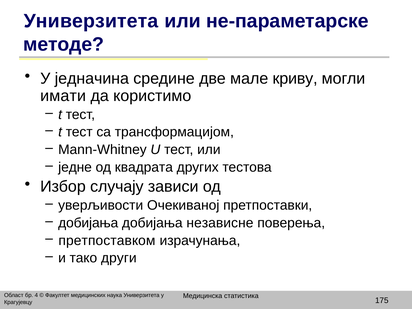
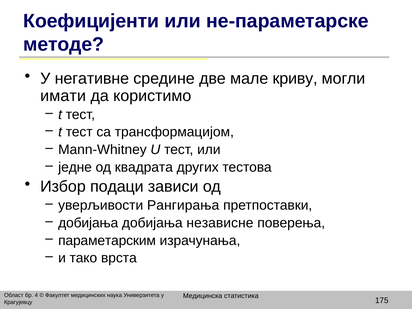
Универзитета: Универзитета -> Коефицијенти (91, 21)
једначина: једначина -> негативне (92, 78)
случају: случају -> подаци (117, 187)
Очекиваној: Очекиваној -> Рангирања (183, 205)
претпоставком: претпоставком -> параметарским (107, 240)
други: други -> врста (119, 258)
